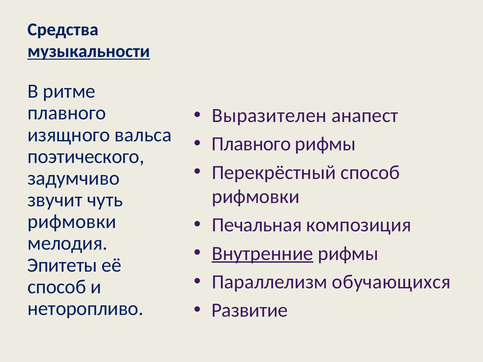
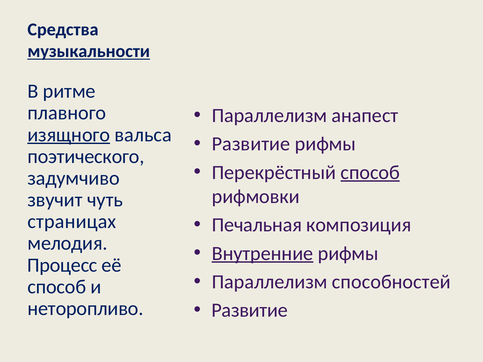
Выразителен: Выразителен -> Параллелизм (269, 116)
изящного underline: none -> present (69, 135)
Плавного: Плавного -> Развитие (251, 144)
способ underline: none -> present (370, 173)
рифмовки: рифмовки -> страницах (72, 222)
Эпитеты: Эпитеты -> Процесс (62, 265)
обучающихся: обучающихся -> способностей (391, 282)
